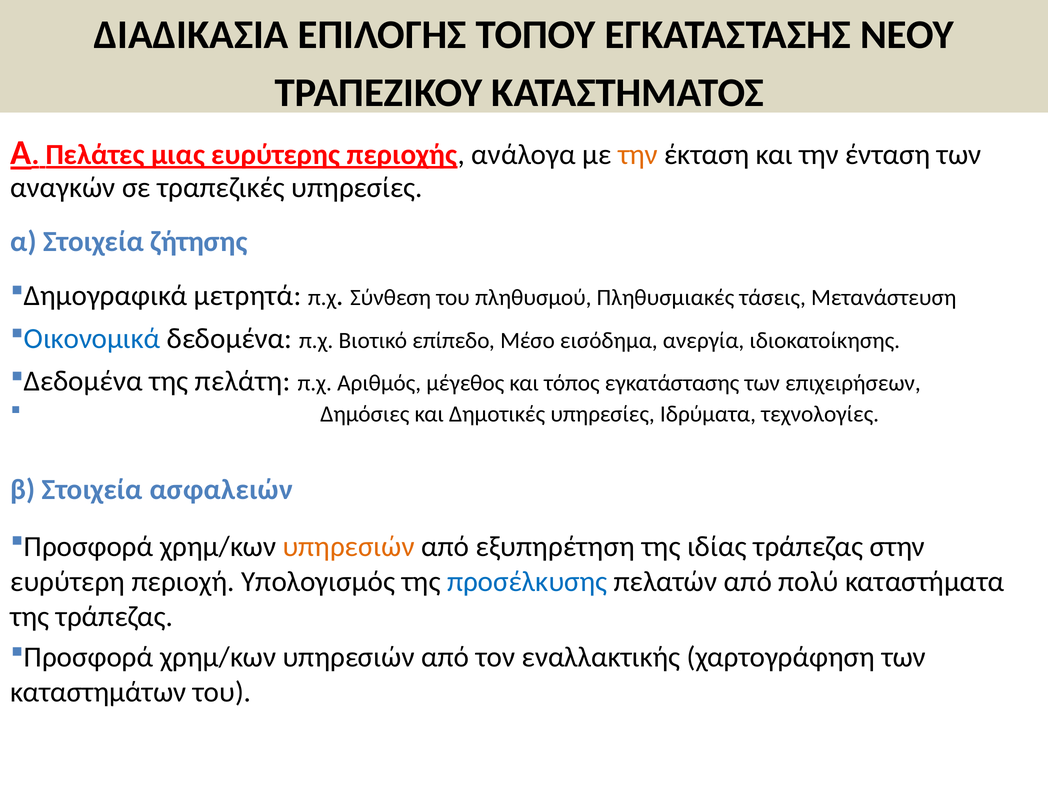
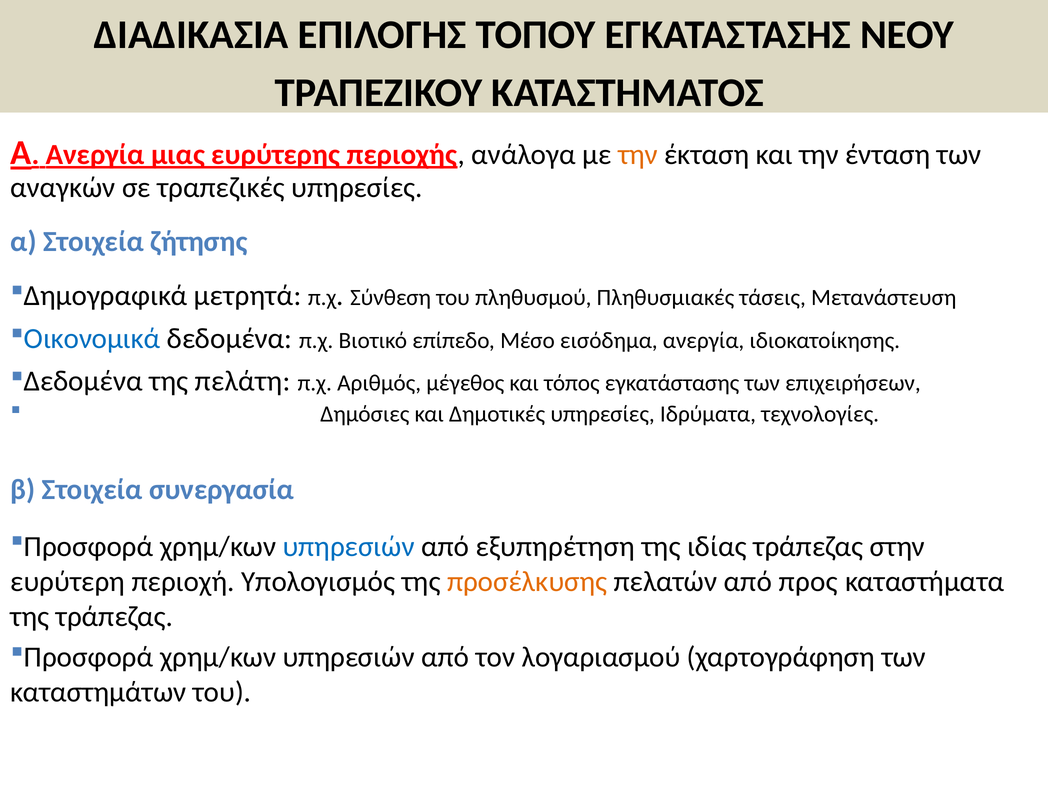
Πελάτες: Πελάτες -> Ανεργία (95, 155)
ασφαλειών: ασφαλειών -> συνεργασία (221, 490)
υπηρεσιών colour: orange -> blue (349, 547)
προσέλκυσης colour: blue -> orange (527, 581)
πολύ: πολύ -> προς (808, 581)
εναλλακτικής: εναλλακτικής -> λογαριασμού (601, 657)
